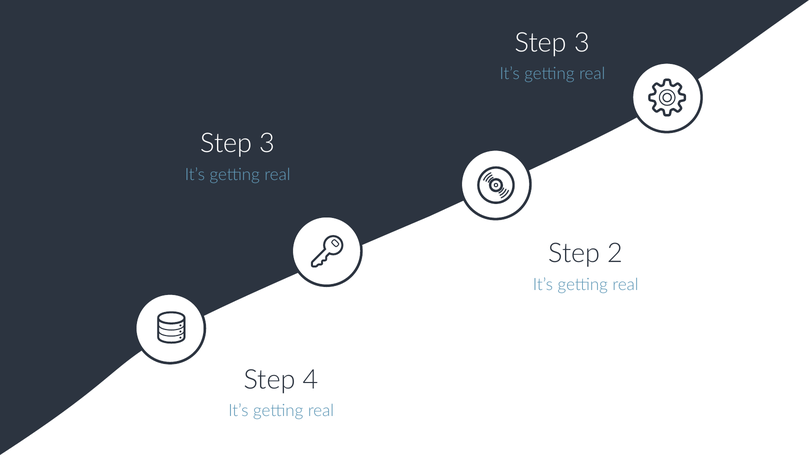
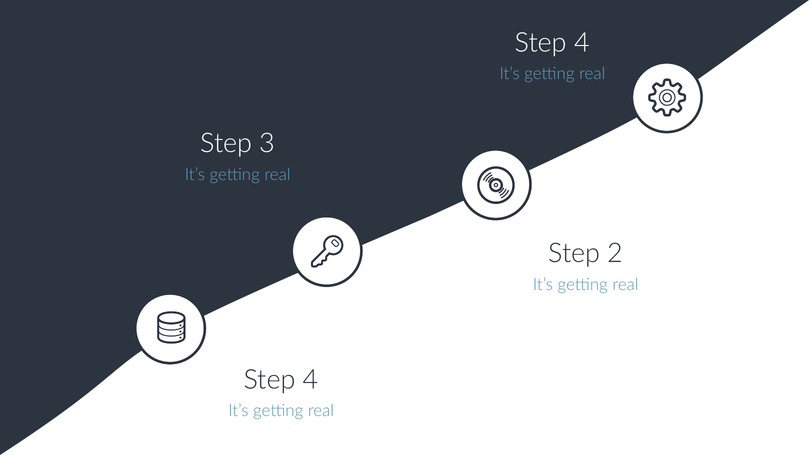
3: 3 -> 4 (582, 43)
